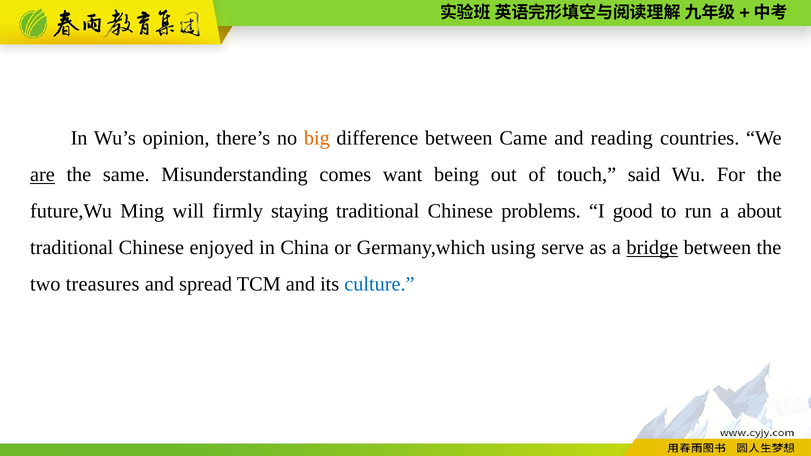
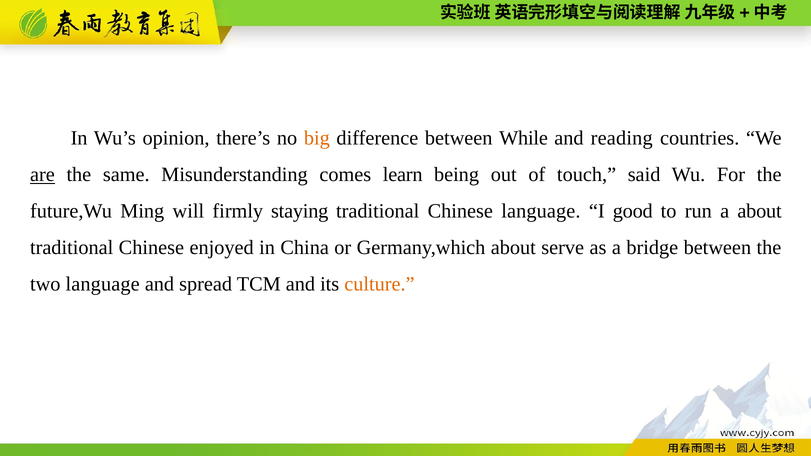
Came: Came -> While (524, 138)
want: want -> learn (403, 175)
Chinese problems: problems -> language (541, 211)
Germany,which using: using -> about (513, 248)
bridge underline: present -> none (652, 248)
two treasures: treasures -> language (103, 284)
culture colour: blue -> orange (379, 284)
